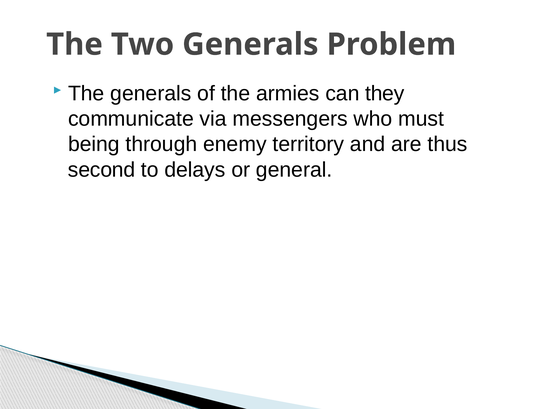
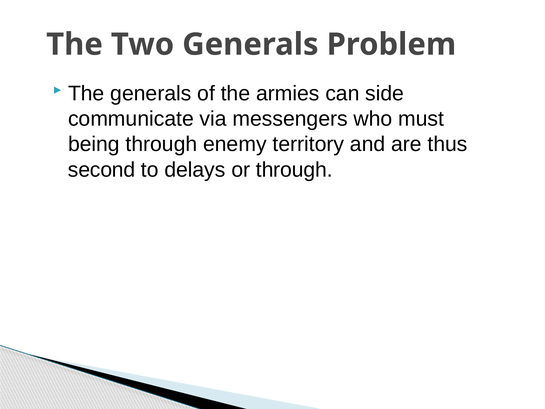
they: they -> side (385, 93)
or general: general -> through (294, 170)
